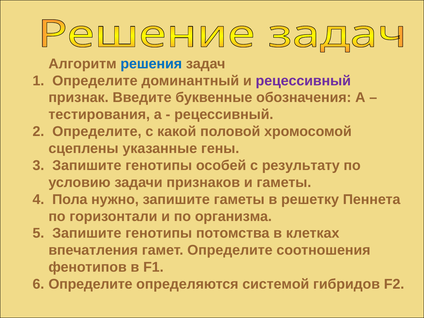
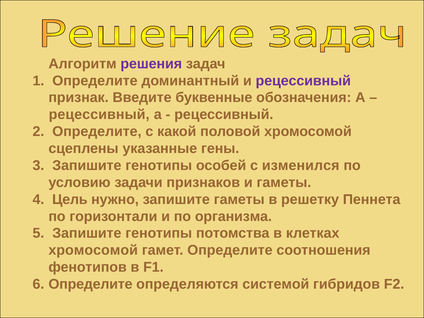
решения colour: blue -> purple (151, 64)
тестирования: тестирования -> рецессивный (99, 115)
результату: результату -> изменился (301, 165)
Пола: Пола -> Цель (70, 199)
впечатления: впечатления -> хромосомой (93, 250)
